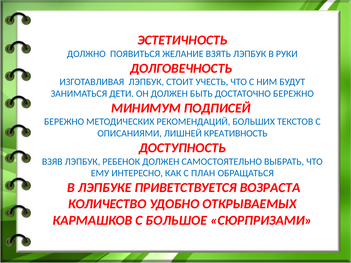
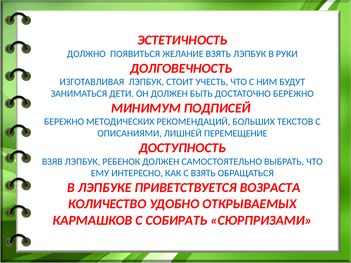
КРЕАТИВНОСТЬ: КРЕАТИВНОСТЬ -> ПЕРЕМЕЩЕНИЕ (236, 134)
С ПЛАН: ПЛАН -> ВЗЯТЬ (203, 173)
БОЛЬШОЕ: БОЛЬШОЕ -> СОБИРАТЬ (176, 220)
